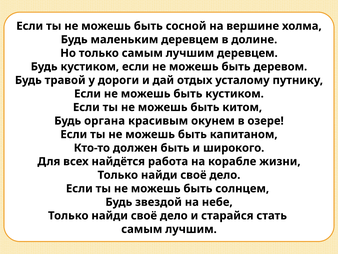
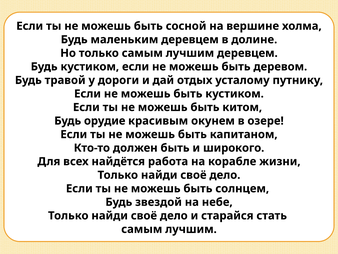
органа: органа -> орудие (105, 121)
